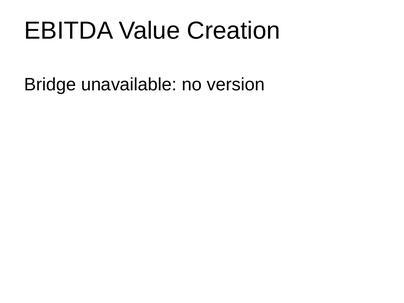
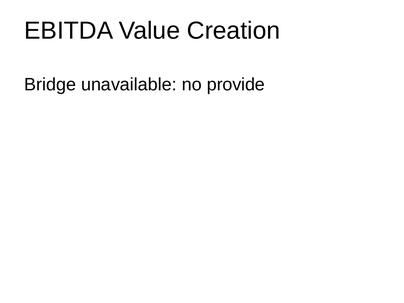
version: version -> provide (236, 85)
